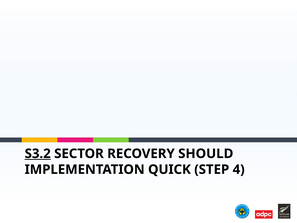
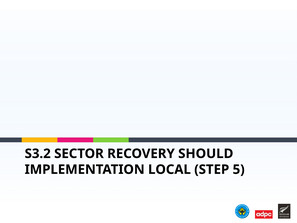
S3.2 underline: present -> none (38, 153)
QUICK: QUICK -> LOCAL (169, 169)
4: 4 -> 5 (239, 169)
